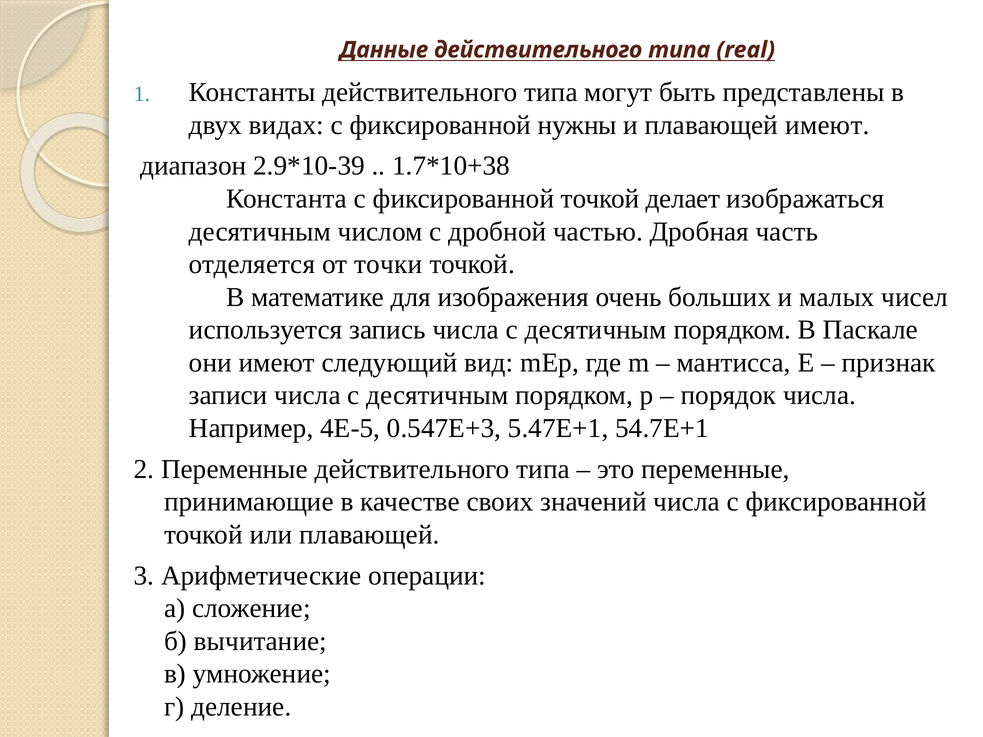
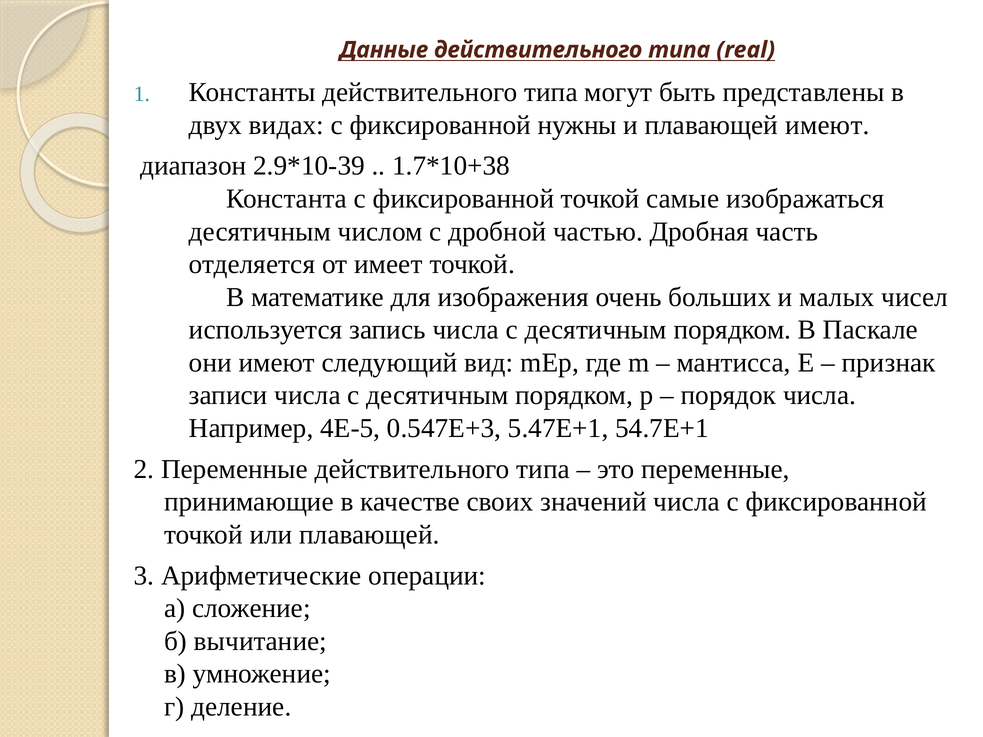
делает: делает -> самые (683, 199)
точки: точки -> имеет (388, 264)
